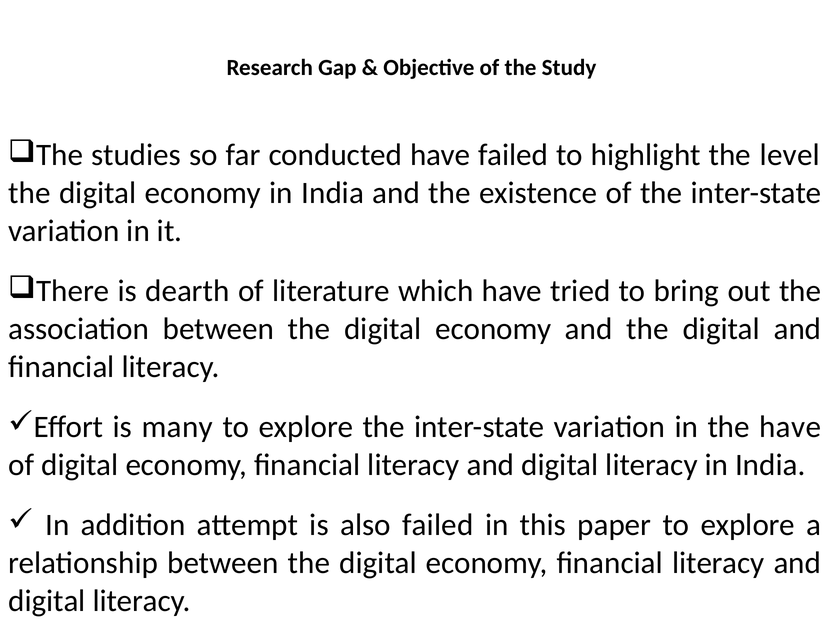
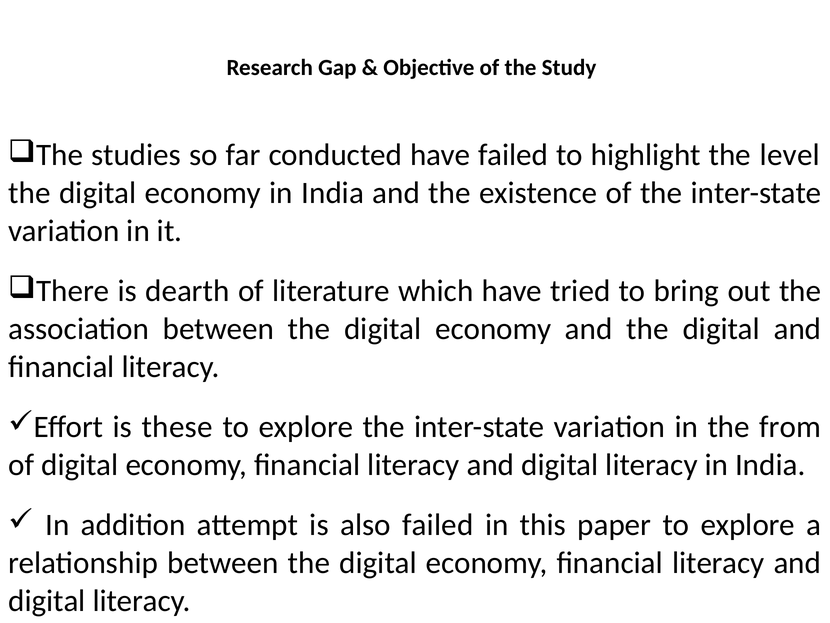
many: many -> these (177, 427)
the have: have -> from (790, 427)
